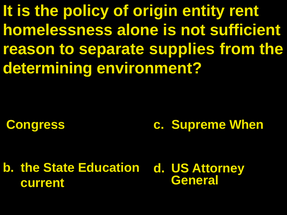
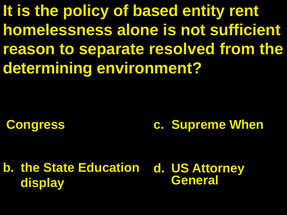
origin: origin -> based (155, 11)
supplies: supplies -> resolved (182, 49)
current: current -> display (42, 183)
